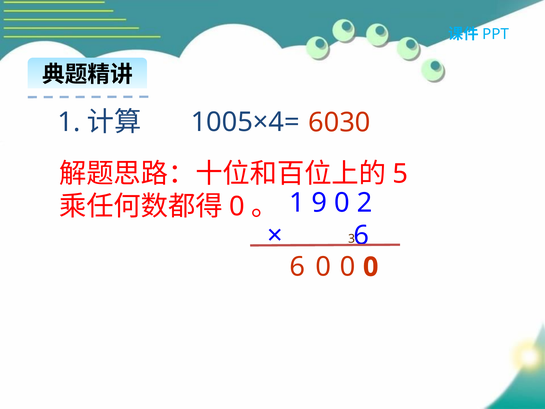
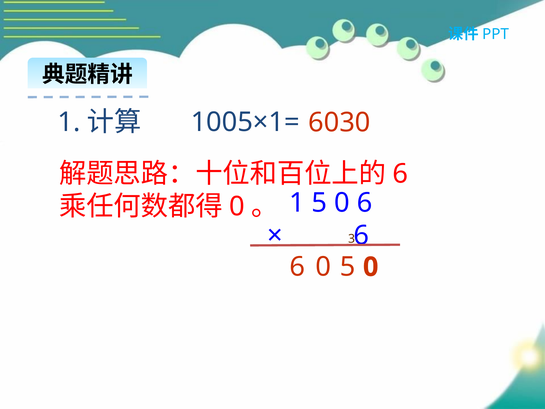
1005×4=: 1005×4= -> 1005×1= (245, 122)
5: 5 -> 6 (400, 174)
1 9: 9 -> 5 (319, 203)
2: 2 -> 6 (365, 203)
6 0: 0 -> 5 (348, 267)
